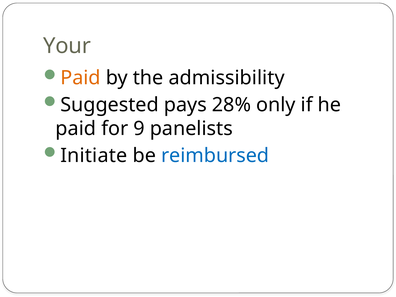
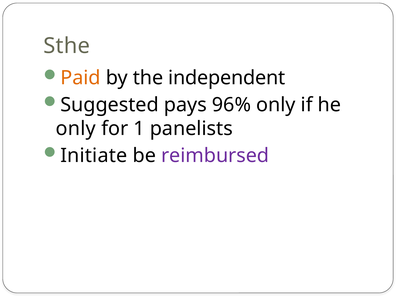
Your: Your -> Sthe (67, 46)
admissibility: admissibility -> independent (227, 78)
28%: 28% -> 96% (231, 105)
paid: paid -> only (76, 129)
9: 9 -> 1 (139, 129)
reimbursed colour: blue -> purple (215, 156)
